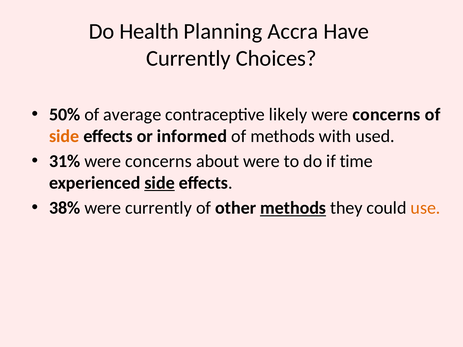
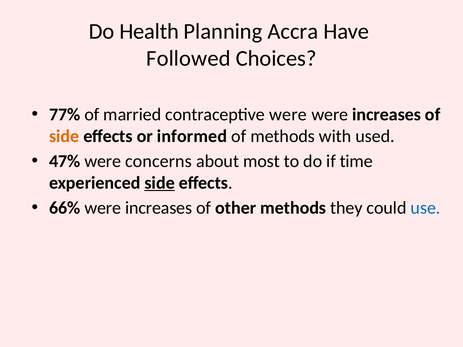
Currently: Currently -> Followed (188, 58)
50%: 50% -> 77% (65, 115)
average: average -> married (132, 115)
contraceptive likely: likely -> were (288, 115)
concerns: concerns -> increases (387, 115)
31%: 31% -> 47% (65, 161)
about were: were -> most (262, 161)
38%: 38% -> 66% (65, 208)
currently: currently -> increases (159, 208)
methods underline: present -> none (293, 208)
use colour: orange -> blue (426, 208)
